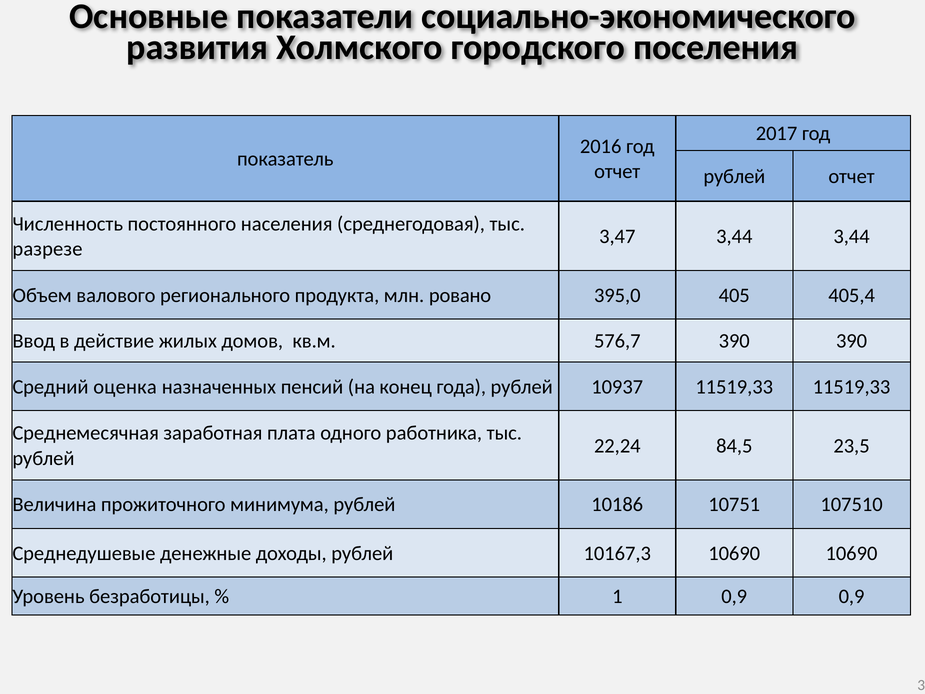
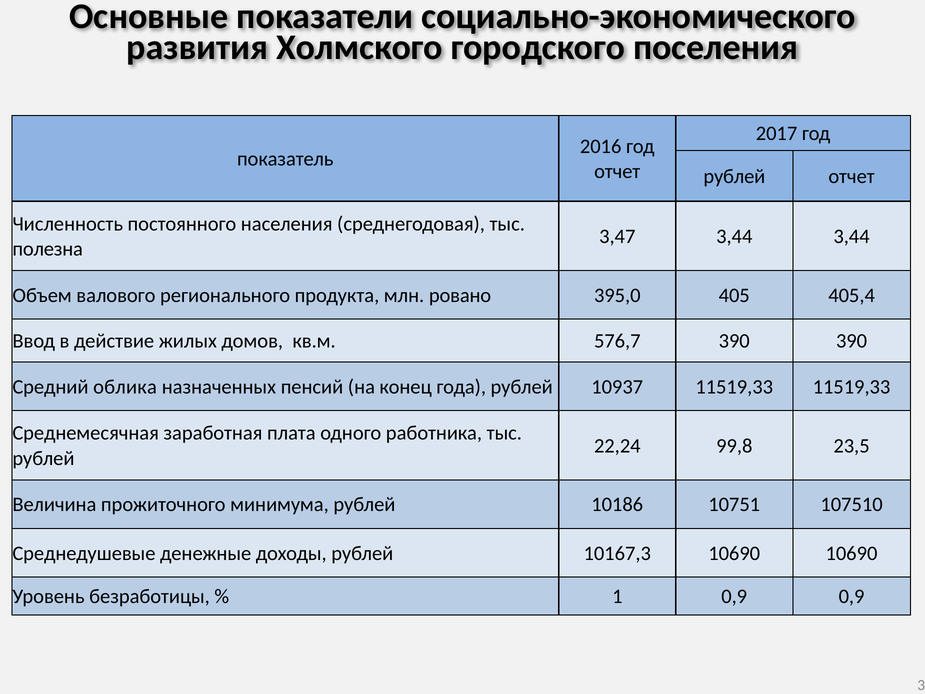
разрезе: разрезе -> полезна (48, 249)
оценка: оценка -> облика (125, 387)
84,5: 84,5 -> 99,8 (734, 446)
